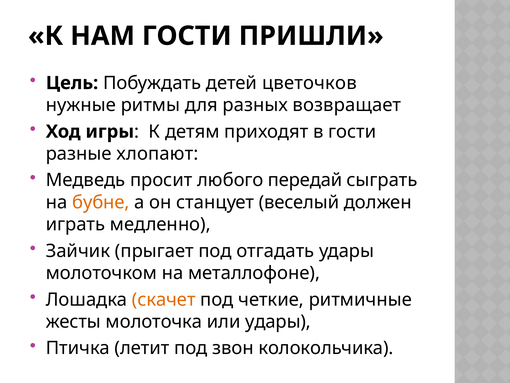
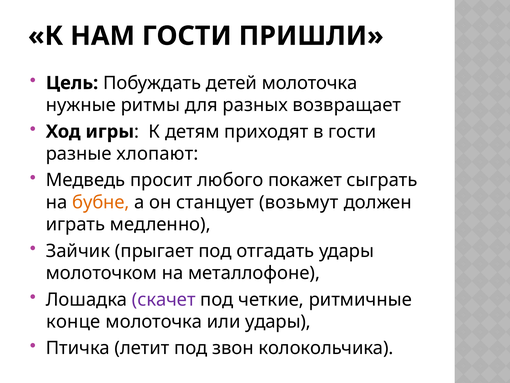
детей цветочков: цветочков -> молоточка (310, 83)
передай: передай -> покажет (305, 180)
веселый: веселый -> возьмут (299, 202)
скачет colour: orange -> purple (164, 299)
жесты: жесты -> конце (73, 321)
